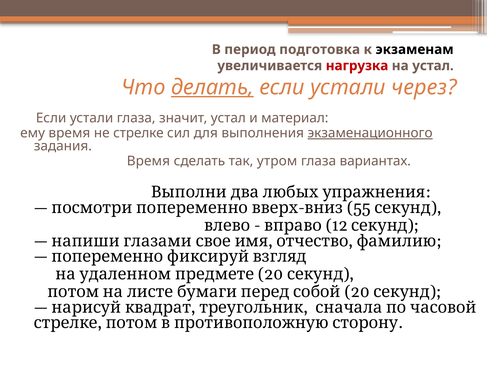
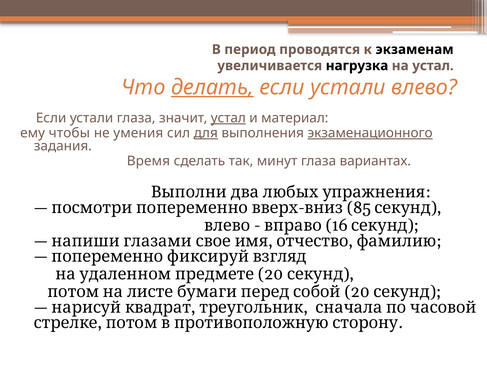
подготовка: подготовка -> проводятся (320, 50)
нагрузка colour: red -> black (357, 66)
устали через: через -> влево (424, 87)
устал underline: none -> present (228, 118)
ему время: время -> чтобы (69, 133)
не стрелке: стрелке -> умения (138, 133)
для underline: none -> present (206, 133)
утром: утром -> минут (277, 161)
55: 55 -> 85 (359, 208)
12: 12 -> 16 (337, 226)
